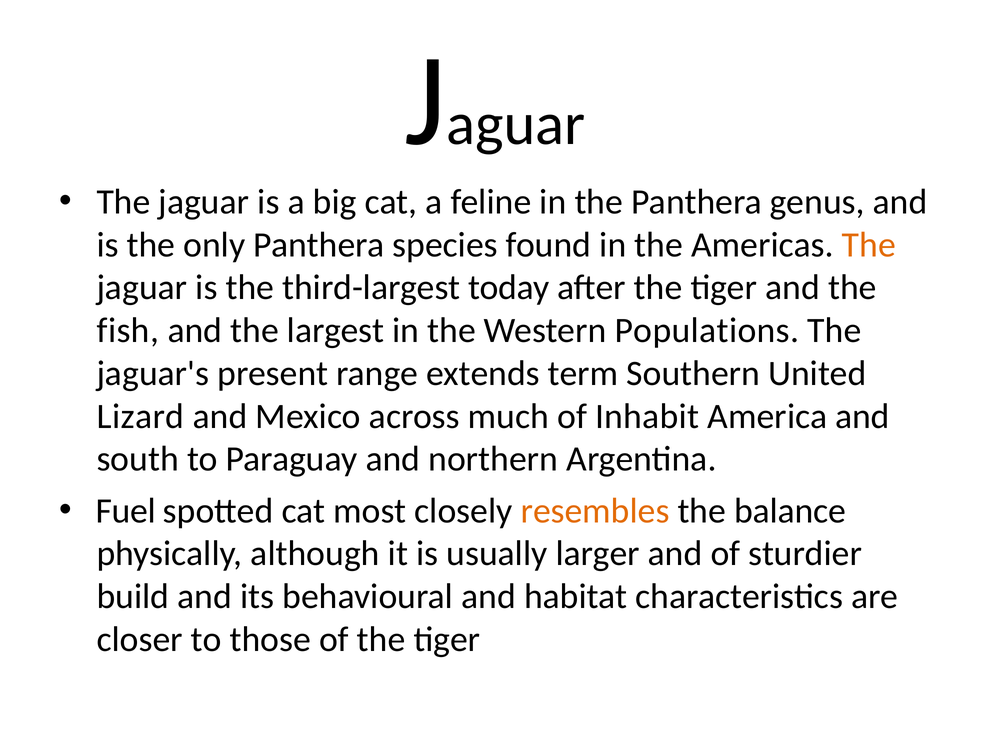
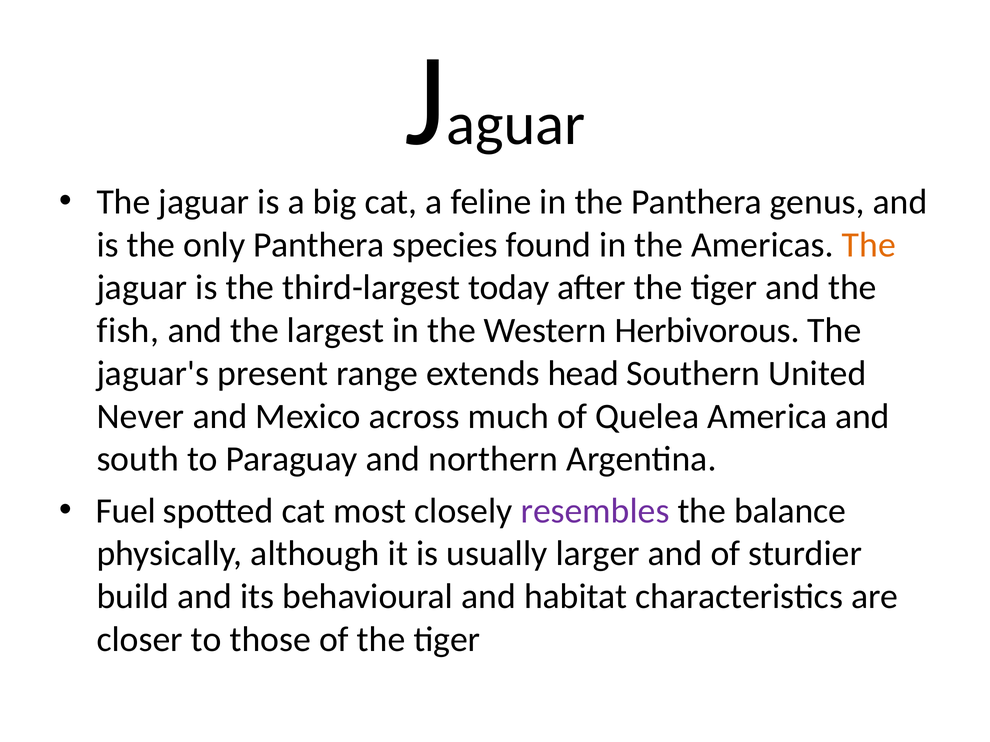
Populations: Populations -> Herbivorous (707, 331)
term: term -> head (583, 374)
Lizard: Lizard -> Never (140, 417)
Inhabit: Inhabit -> Quelea (647, 417)
resembles colour: orange -> purple (595, 511)
